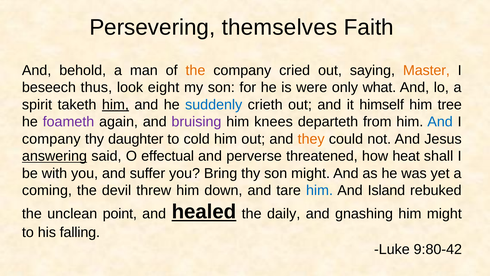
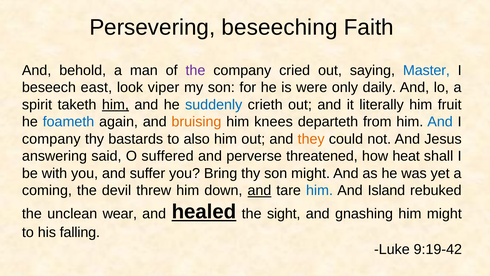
themselves: themselves -> beseeching (280, 27)
the colour: orange -> purple (195, 70)
Master colour: orange -> blue (426, 70)
thus: thus -> east (96, 87)
eight: eight -> viper (164, 87)
what: what -> daily (379, 87)
himself: himself -> literally (382, 105)
tree: tree -> fruit (450, 105)
foameth colour: purple -> blue (68, 122)
bruising colour: purple -> orange (196, 122)
daughter: daughter -> bastards (136, 139)
cold: cold -> also (197, 139)
answering underline: present -> none (54, 156)
effectual: effectual -> suffered (168, 156)
and underline: none -> present (259, 190)
point: point -> wear (120, 214)
daily: daily -> sight (284, 214)
9:80-42: 9:80-42 -> 9:19-42 (438, 249)
